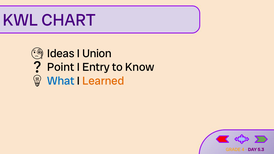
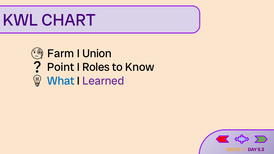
Ideas: Ideas -> Farm (61, 54)
Entry: Entry -> Roles (96, 67)
Learned colour: orange -> purple (103, 81)
